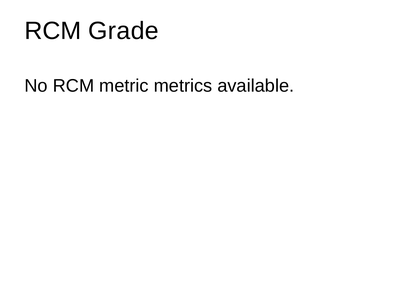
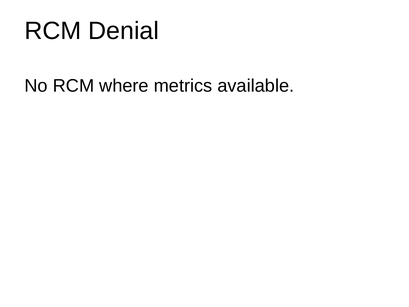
Grade: Grade -> Denial (124, 31)
metric: metric -> where (124, 86)
